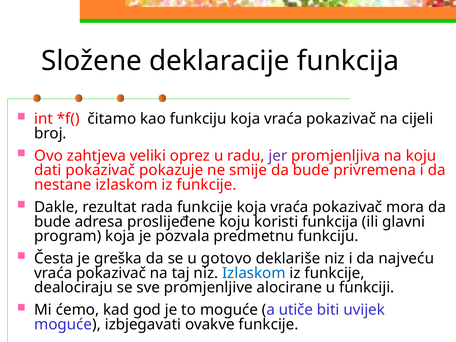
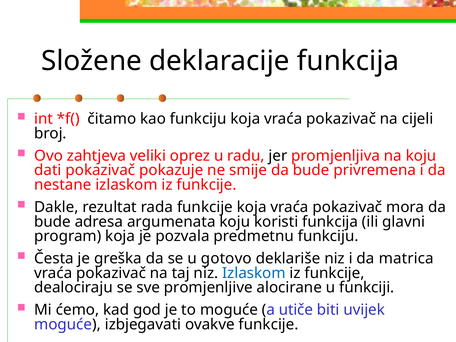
jer colour: purple -> black (278, 156)
proslijeđene: proslijeđene -> argumenata (171, 222)
najveću: najveću -> matrica (406, 258)
